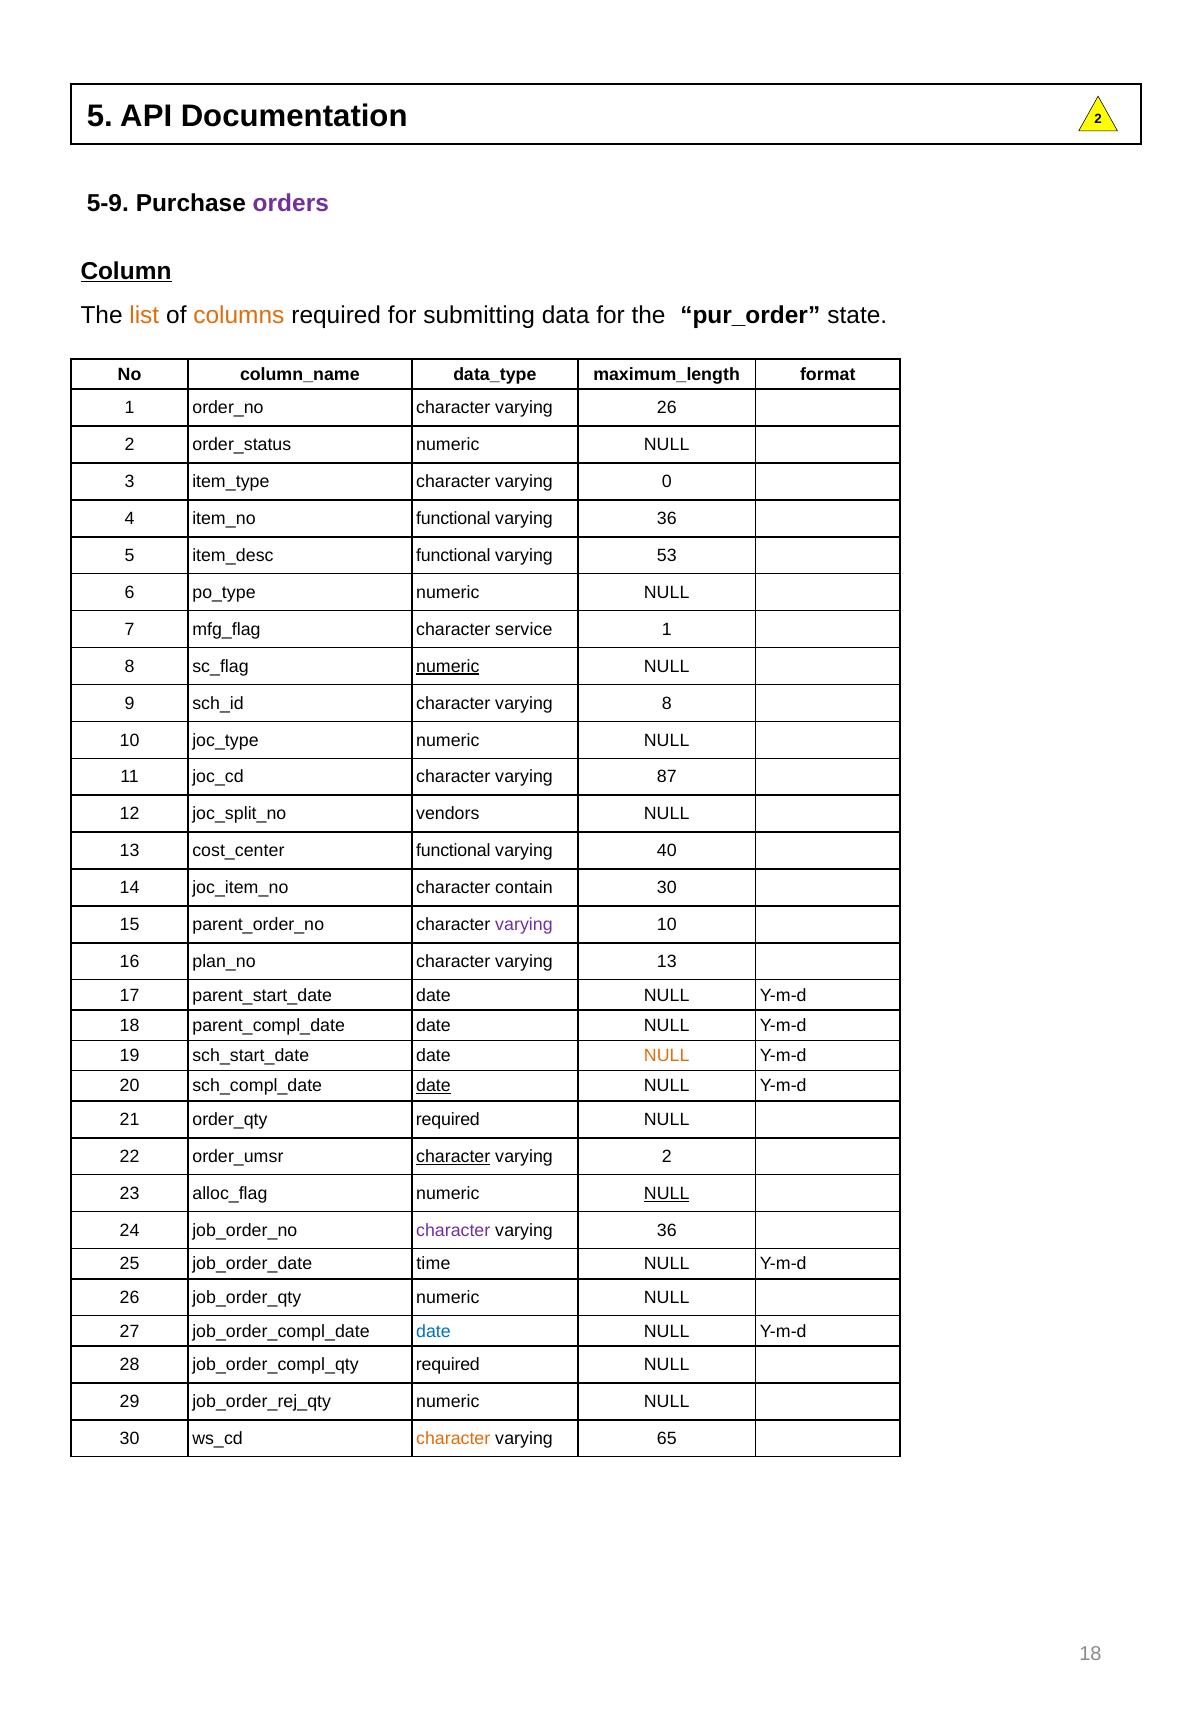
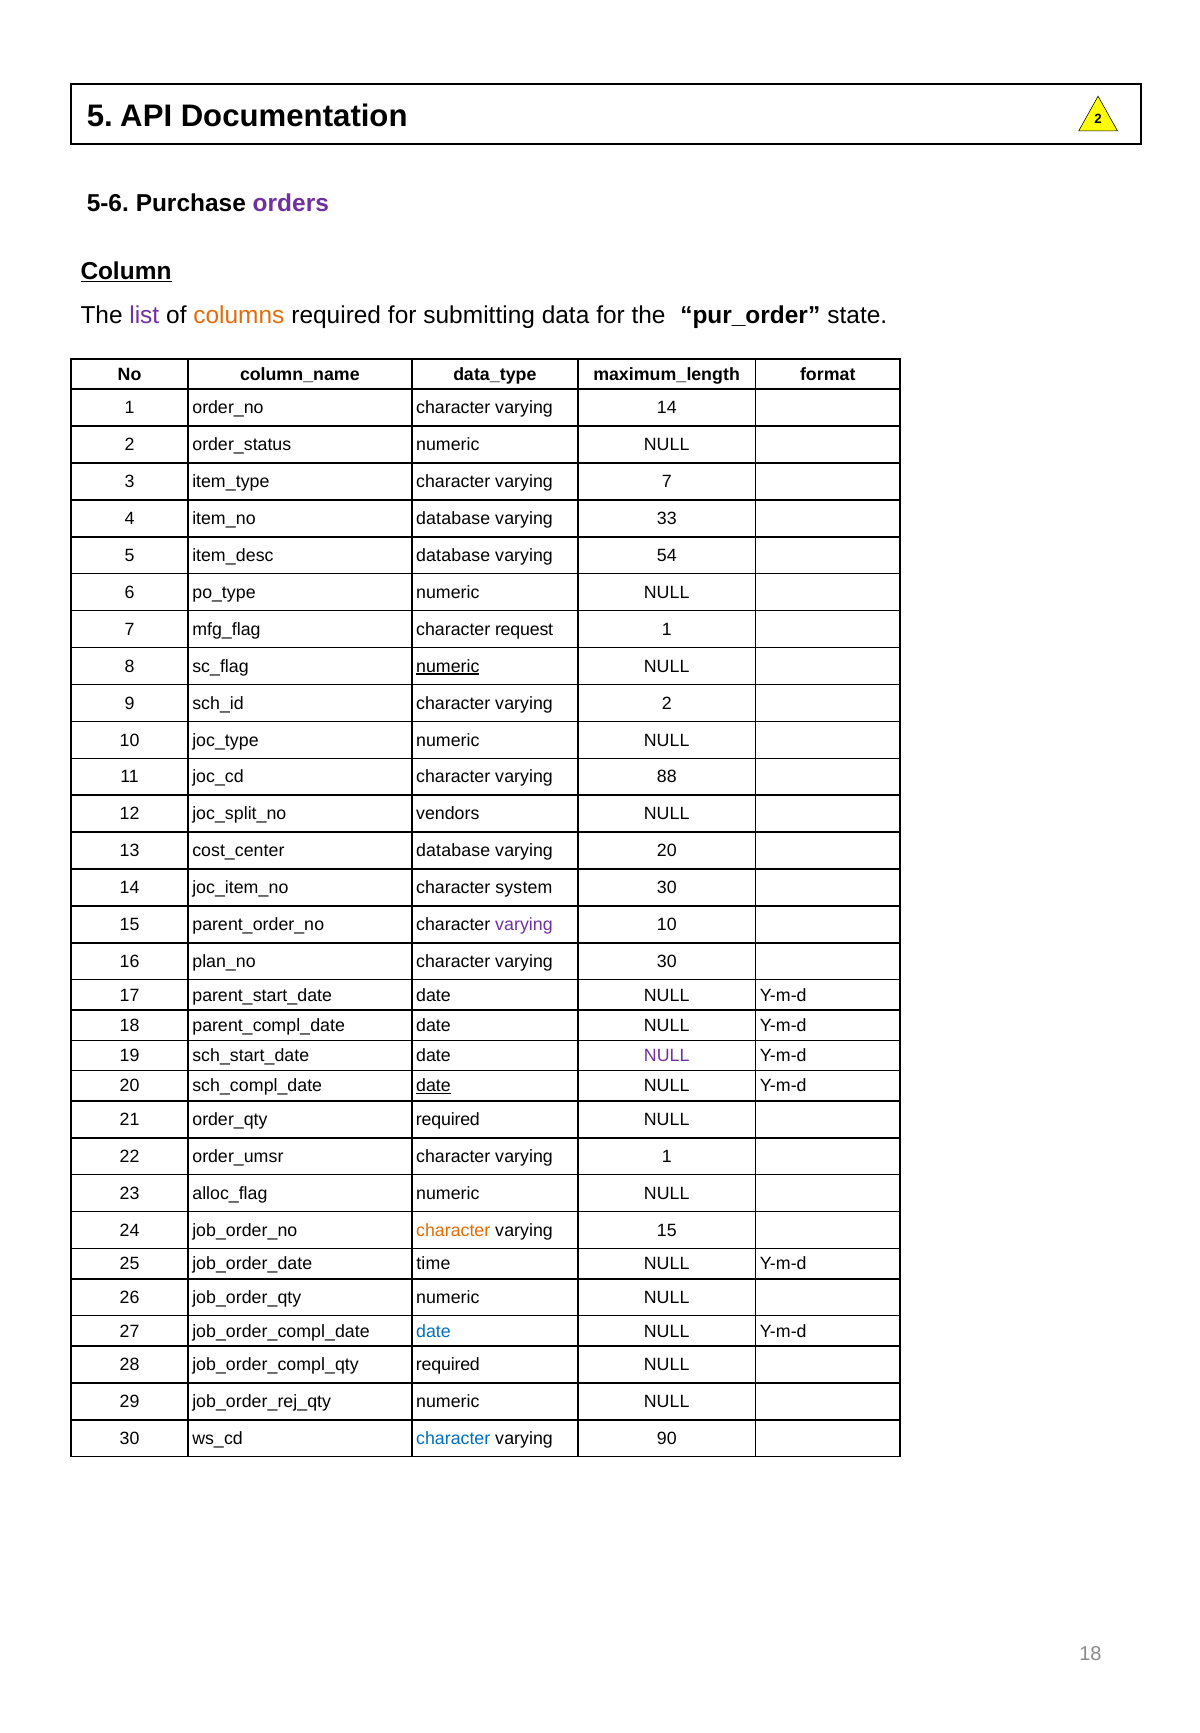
5-9: 5-9 -> 5-6 (108, 204)
list colour: orange -> purple (144, 315)
varying 26: 26 -> 14 (667, 408)
varying 0: 0 -> 7 (667, 482)
functional: functional -> database (453, 519)
36: 36 -> 33 (667, 519)
functional: functional -> database (453, 556)
53: 53 -> 54 (667, 556)
service: service -> request (524, 630)
varying 8: 8 -> 2 (667, 703)
87: 87 -> 88 (667, 777)
functional: functional -> database (453, 851)
varying 40: 40 -> 20 (667, 851)
contain: contain -> system (524, 888)
varying 13: 13 -> 30 (667, 962)
NULL colour: orange -> purple (667, 1056)
character underline: present -> none (453, 1157)
varying 2: 2 -> 1 (667, 1157)
NULL underline: present -> none (667, 1194)
character colour: purple -> orange (453, 1231)
36: 36 -> 15 (667, 1231)
character colour: orange -> blue (453, 1439)
65: 65 -> 90 (667, 1439)
